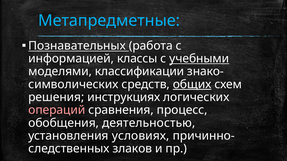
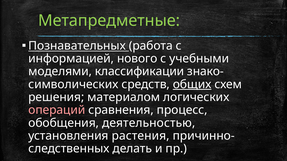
Метапредметные colour: light blue -> light green (109, 21)
классы: классы -> нового (137, 59)
учебными underline: present -> none (199, 59)
инструкциях: инструкциях -> материалом (124, 97)
условиях: условиях -> растения (141, 136)
злаков: злаков -> делать (132, 149)
